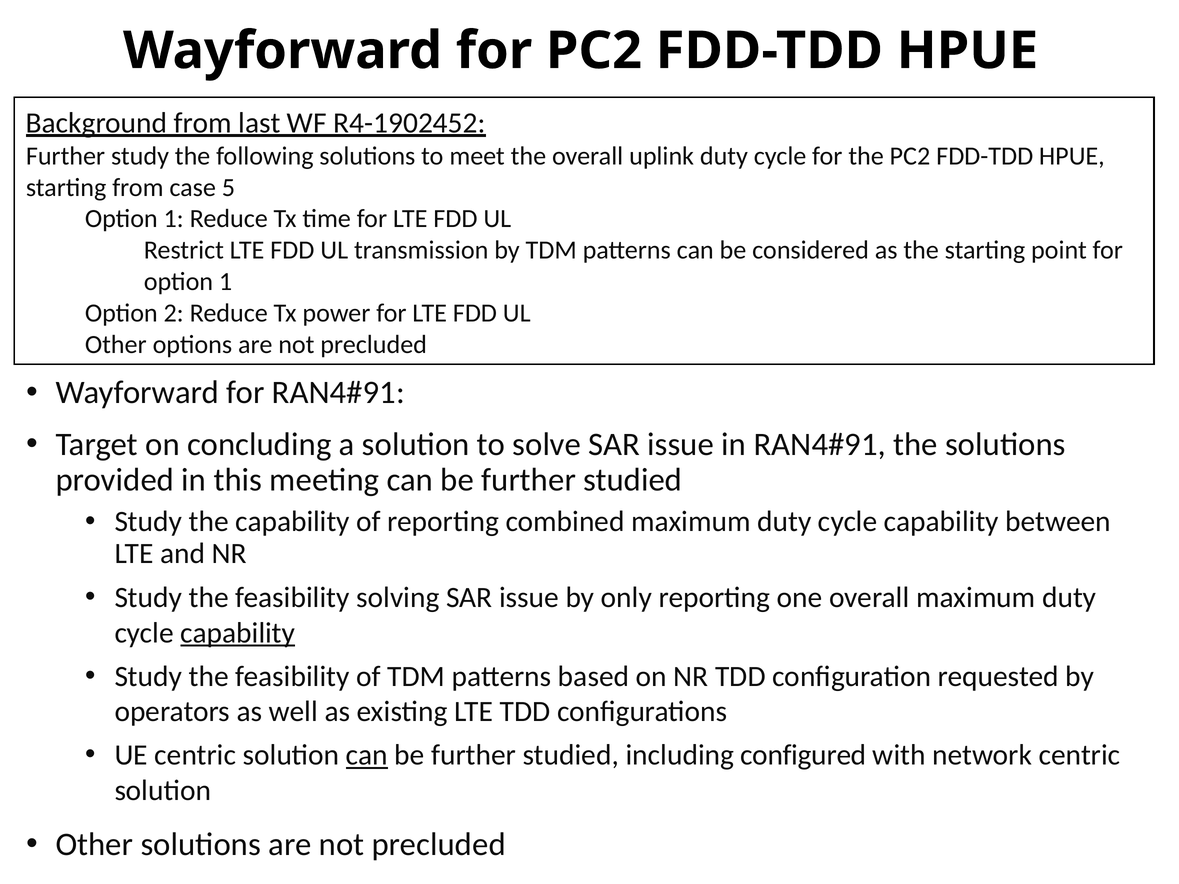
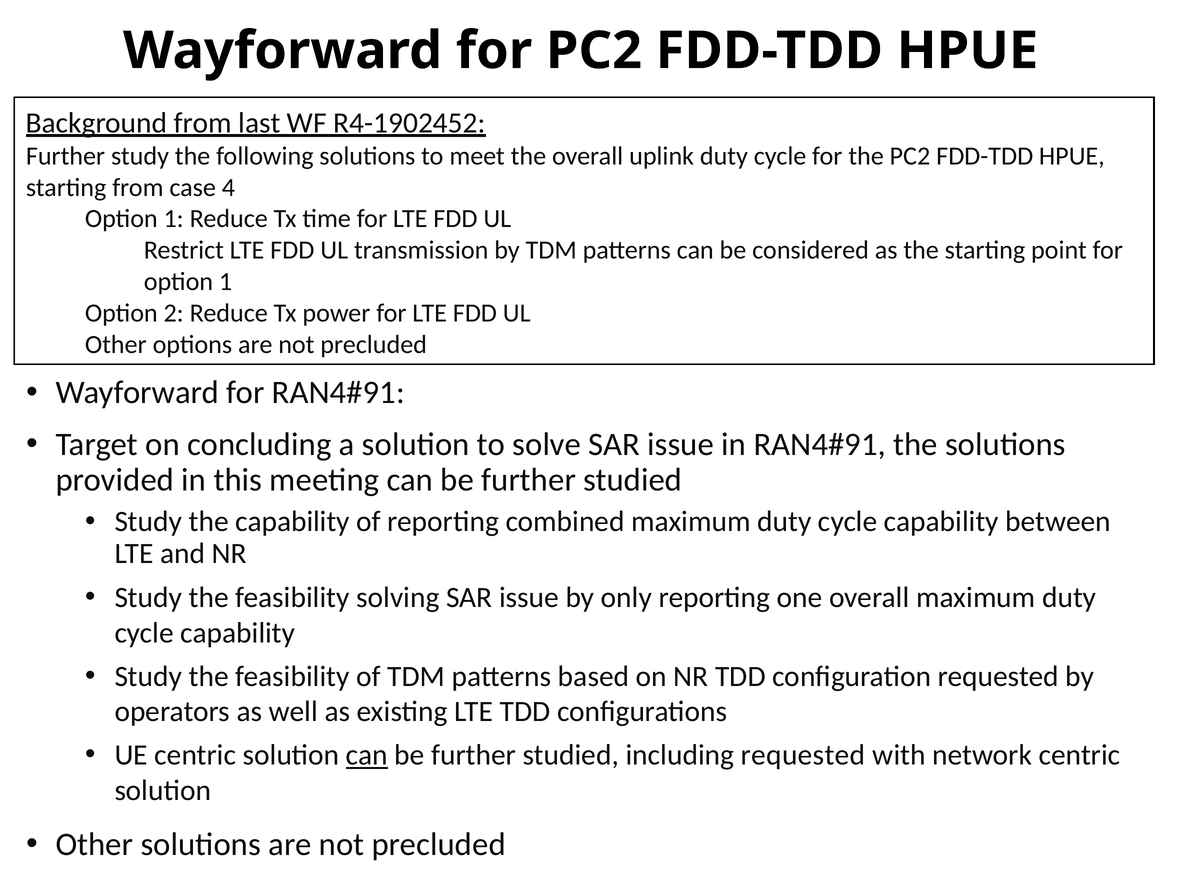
5: 5 -> 4 (228, 187)
capability underline: present -> none (238, 633)
including configured: configured -> requested (803, 755)
